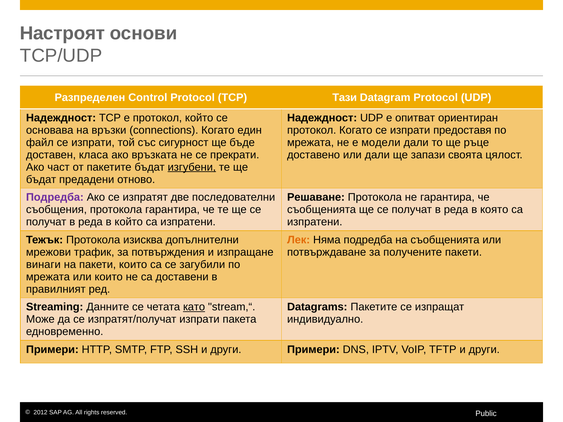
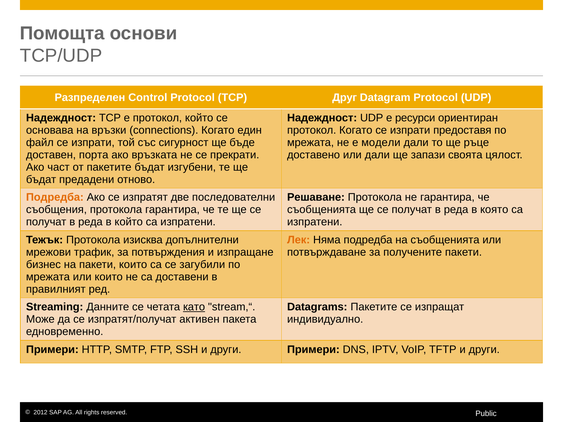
Настроят: Настроят -> Помощта (62, 33)
Тази: Тази -> Друг (345, 98)
опитват: опитват -> ресурси (415, 118)
класа: класа -> порта (94, 155)
изгубени underline: present -> none (192, 167)
Подредба colour: purple -> orange (55, 197)
винаги: винаги -> бизнес (43, 265)
изпратят/получат изпрати: изпрати -> активен (199, 319)
